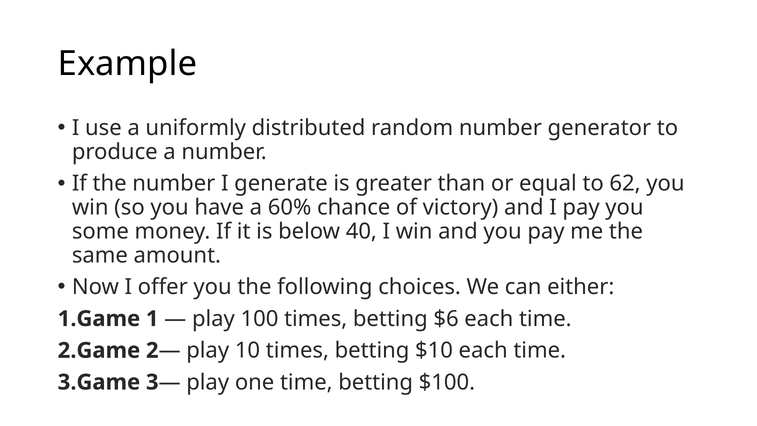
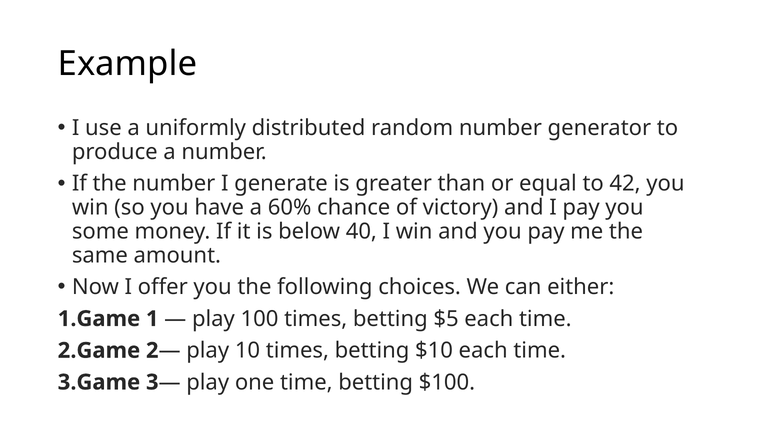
62: 62 -> 42 (625, 184)
$6: $6 -> $5 (446, 319)
